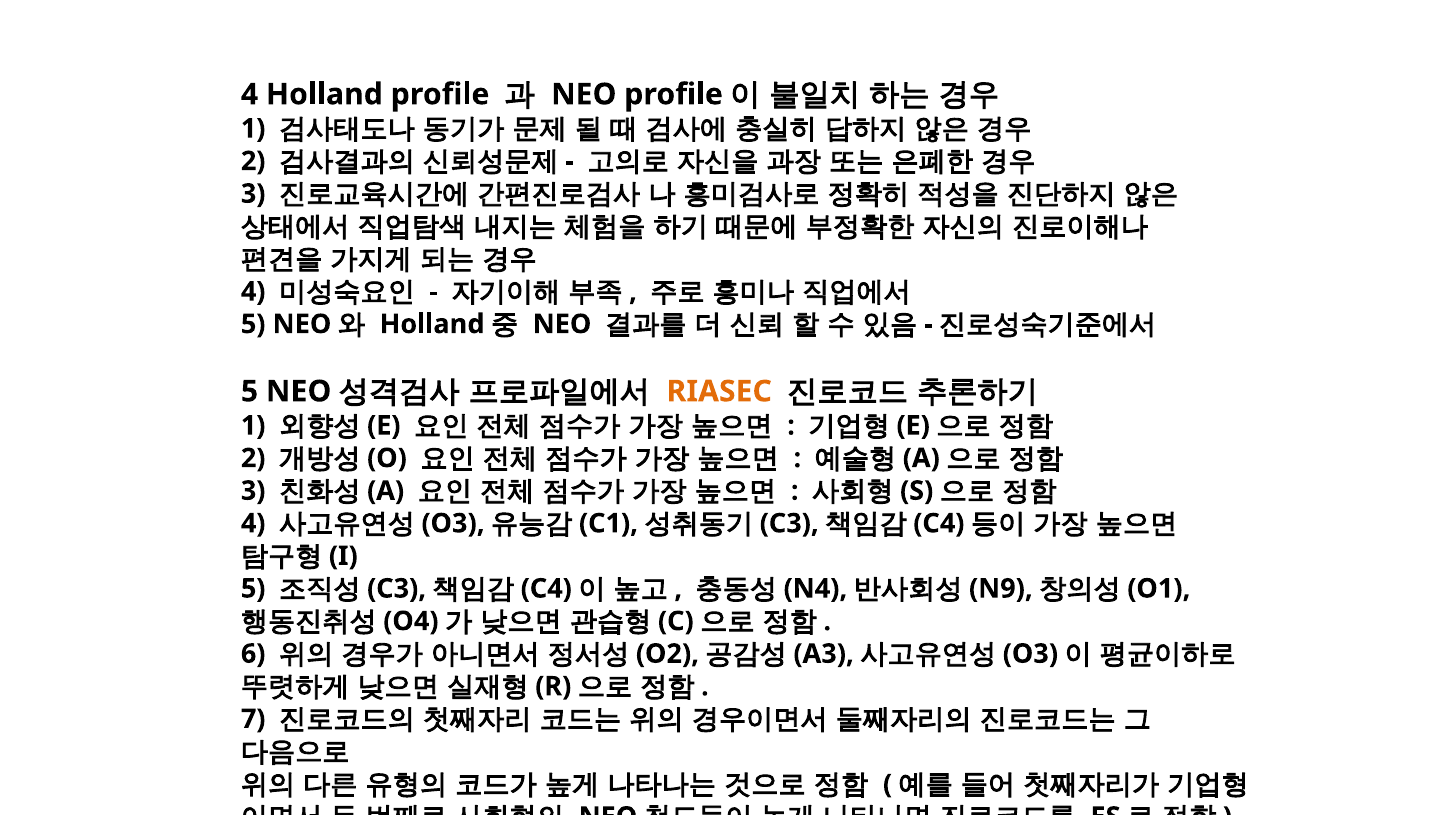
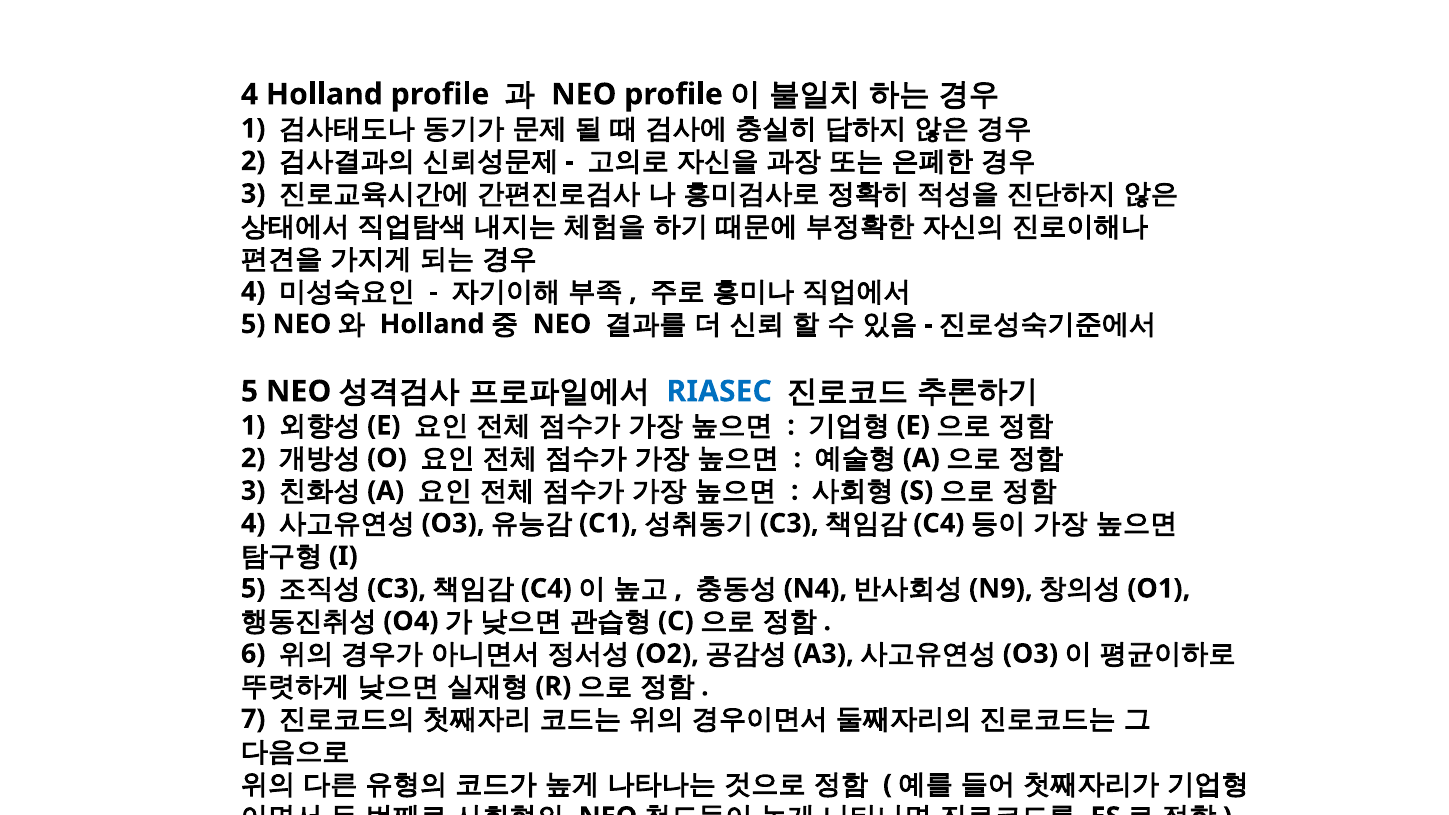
RIASEC colour: orange -> blue (719, 391)
